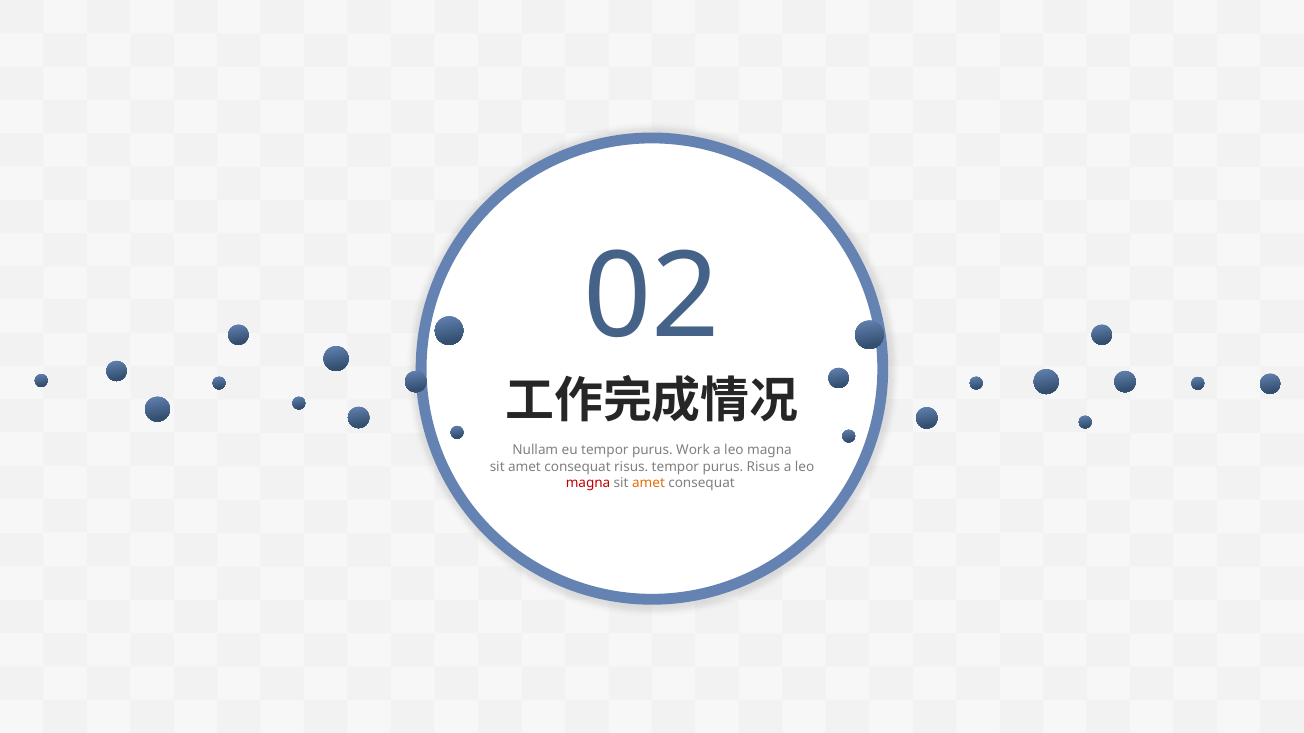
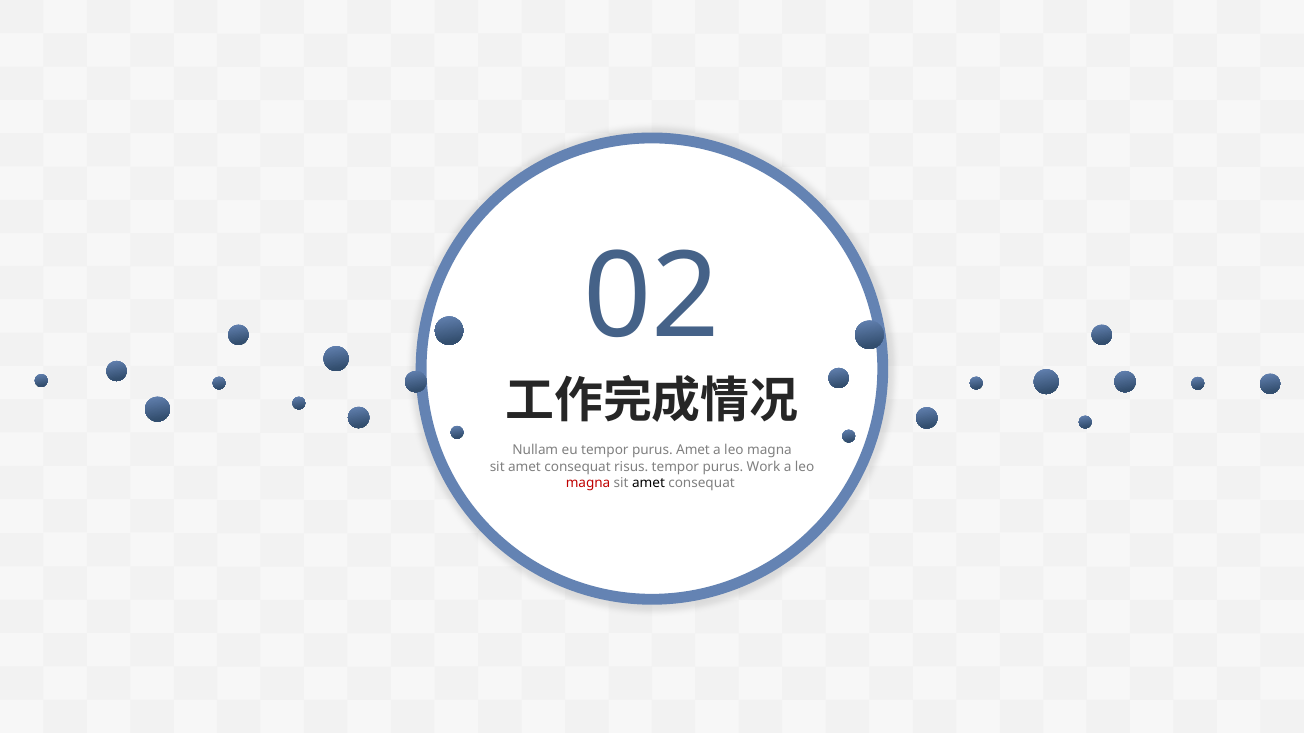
purus Work: Work -> Amet (693, 451)
purus Risus: Risus -> Work (764, 467)
amet colour: orange -> black (649, 483)
